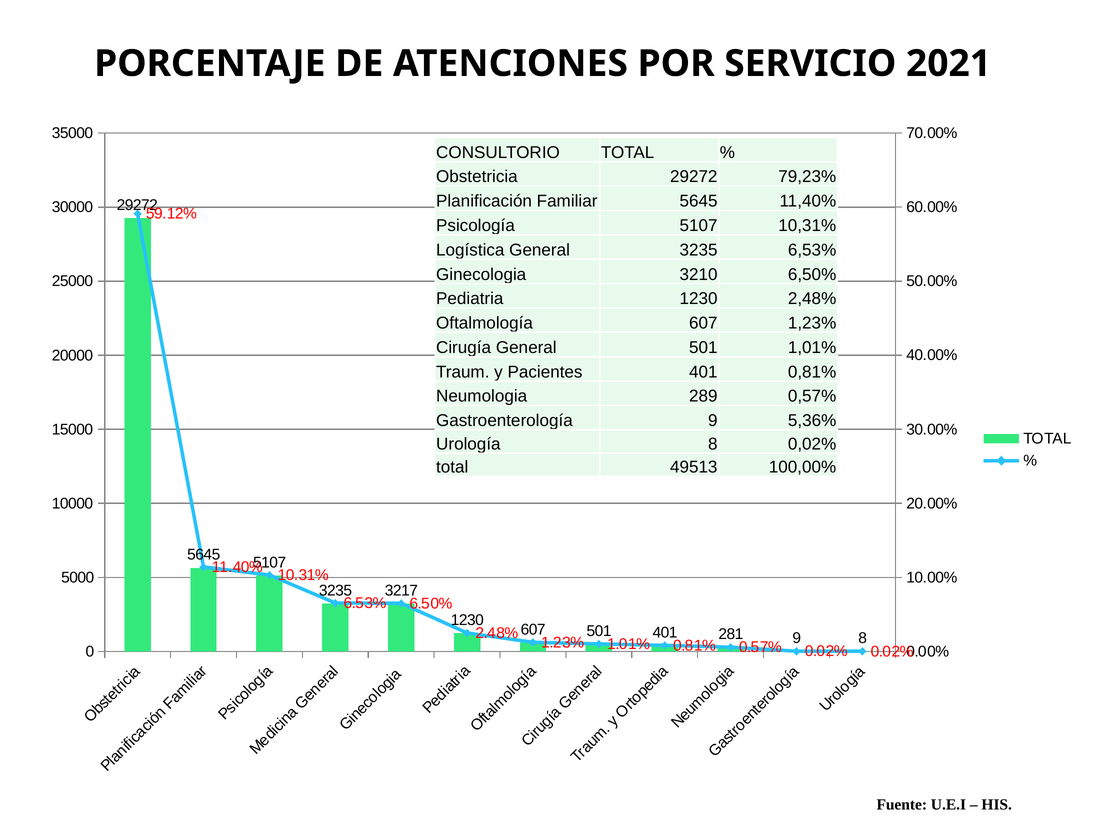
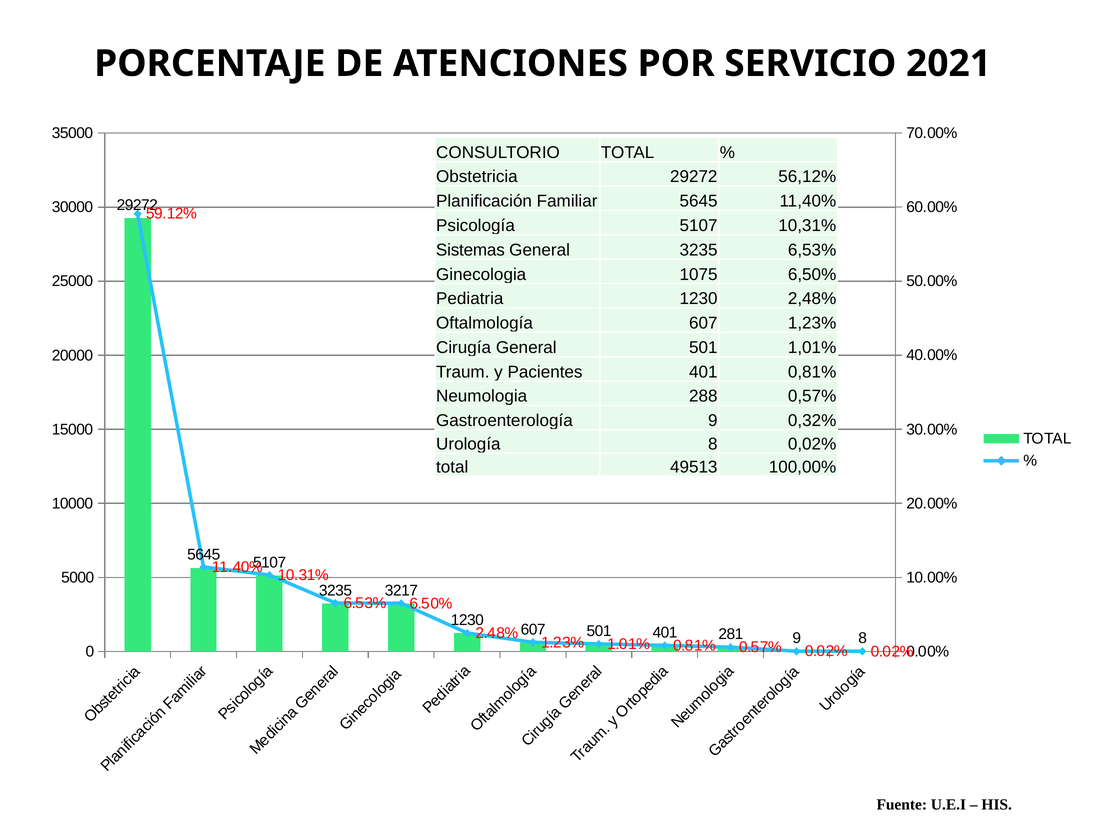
79,23%: 79,23% -> 56,12% (807, 177)
Logística: Logística -> Sistemas (470, 250)
3210: 3210 -> 1075 (699, 274)
289: 289 -> 288 (703, 396)
5,36%: 5,36% -> 0,32% (812, 421)
